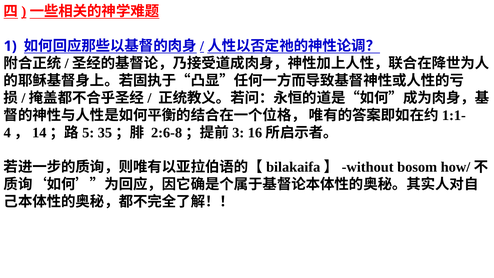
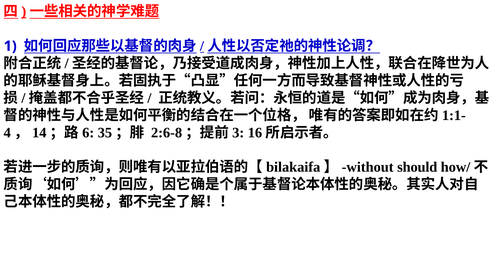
5: 5 -> 6 (88, 133)
bosom: bosom -> should (417, 167)
